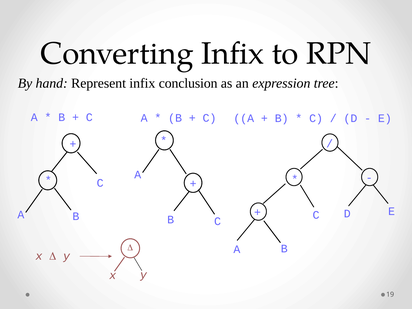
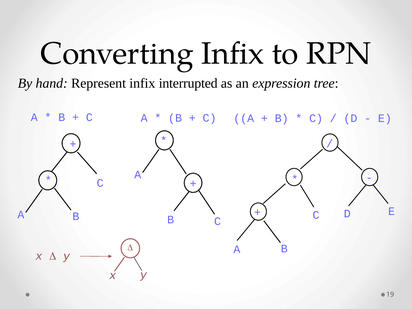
conclusion: conclusion -> interrupted (188, 83)
